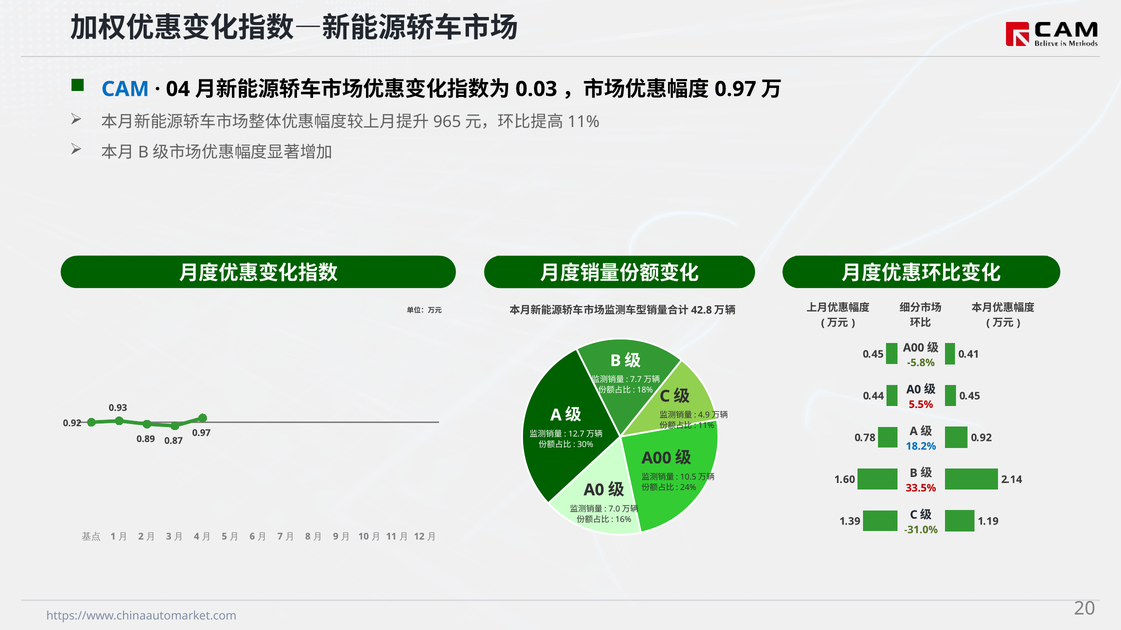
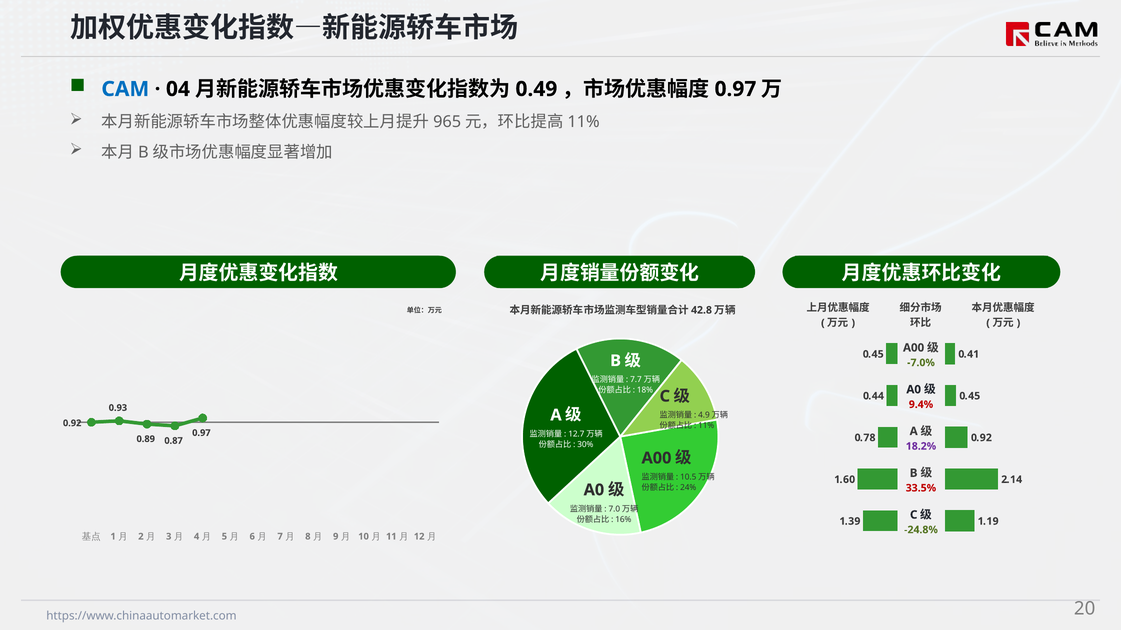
0.03: 0.03 -> 0.49 (536, 89)
-5.8%: -5.8% -> -7.0% (921, 363)
5.5%: 5.5% -> 9.4% (921, 405)
18.2% colour: blue -> purple (921, 447)
-31.0%: -31.0% -> -24.8% (921, 530)
